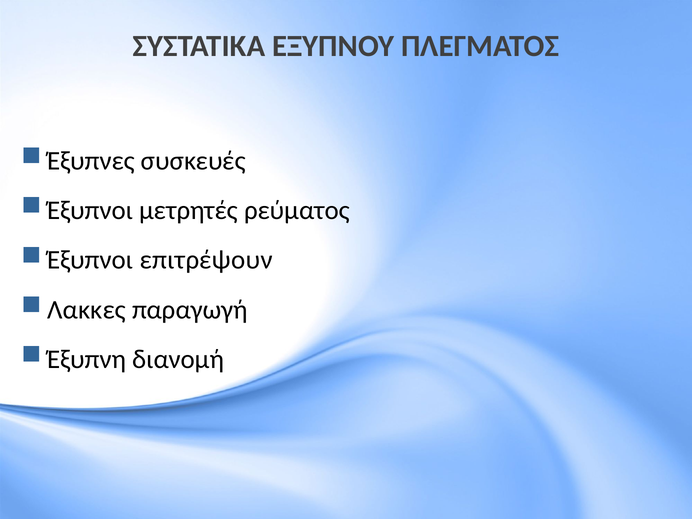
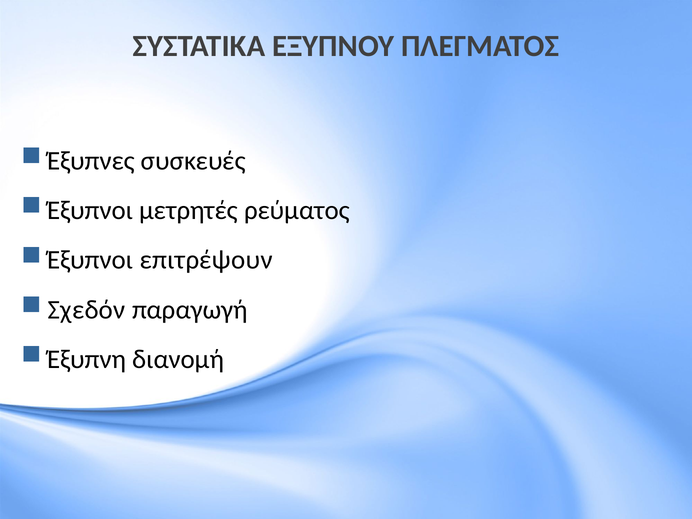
Λακκες: Λακκες -> Σχεδόν (87, 310)
